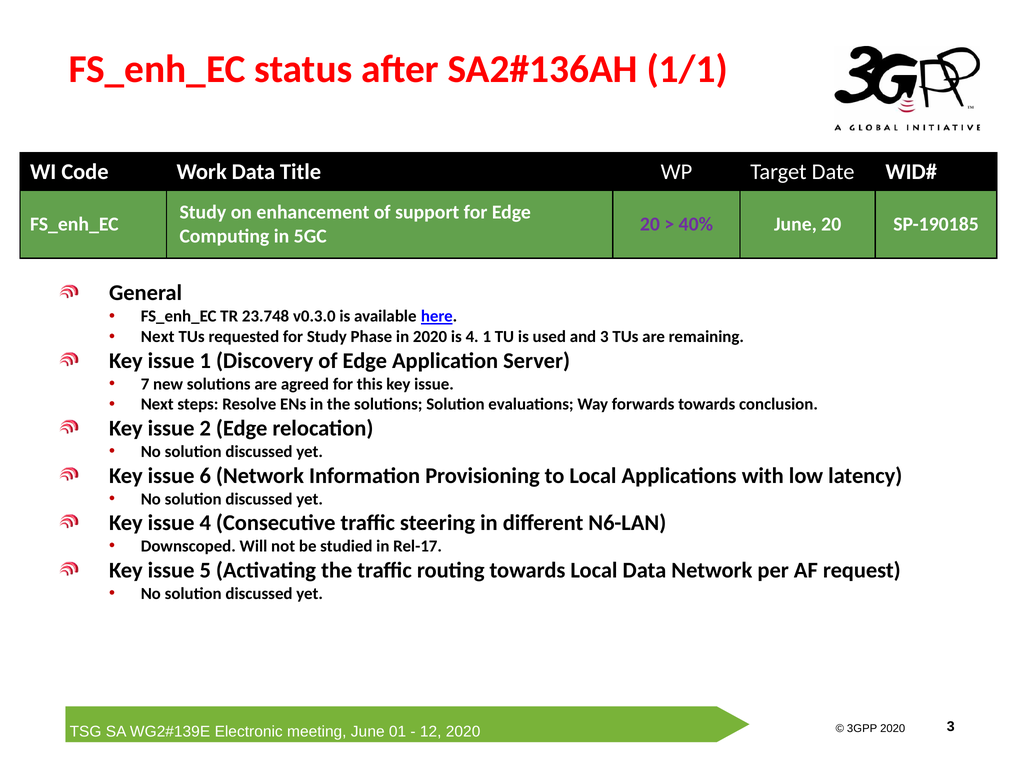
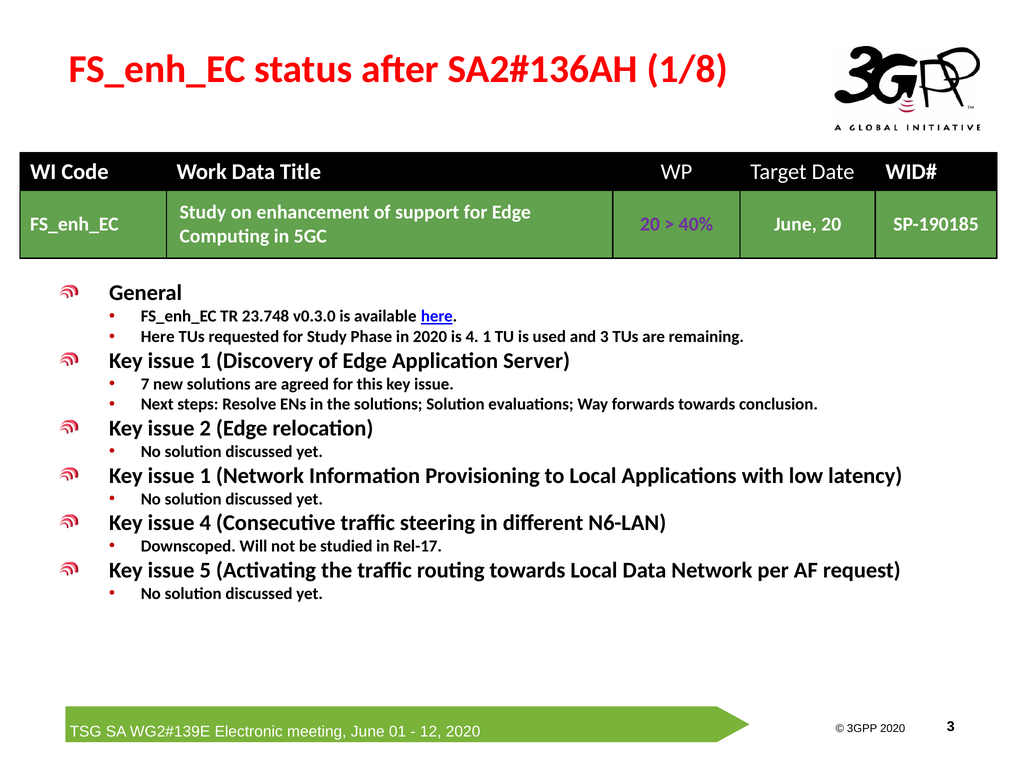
1/1: 1/1 -> 1/8 (687, 69)
Next: Next -> Here (158, 337)
6: 6 -> 1 (205, 476)
